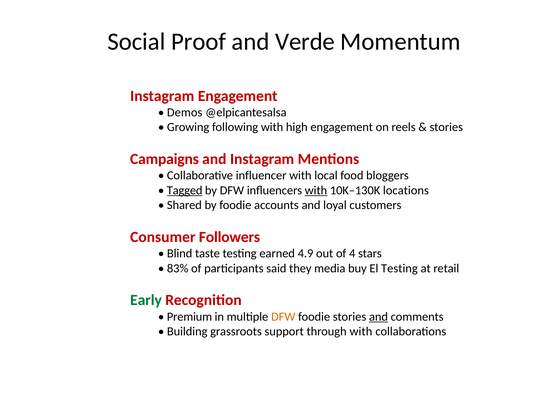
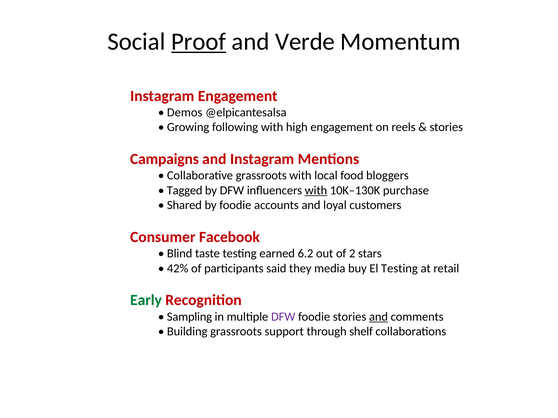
Proof underline: none -> present (199, 42)
Collaborative influencer: influencer -> grassroots (261, 176)
Tagged underline: present -> none (185, 191)
locations: locations -> purchase (406, 191)
Followers: Followers -> Facebook (229, 237)
4.9: 4.9 -> 6.2 (306, 254)
4: 4 -> 2 (352, 254)
83%: 83% -> 42% (178, 269)
Premium: Premium -> Sampling (189, 317)
DFW colour: orange -> purple (283, 317)
through with: with -> shelf (361, 332)
